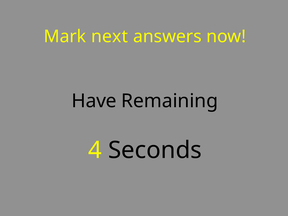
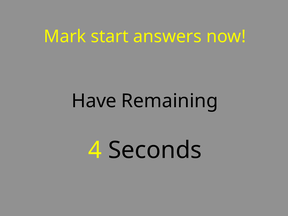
next: next -> start (110, 36)
